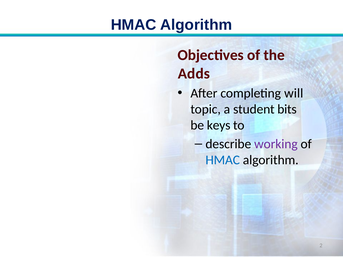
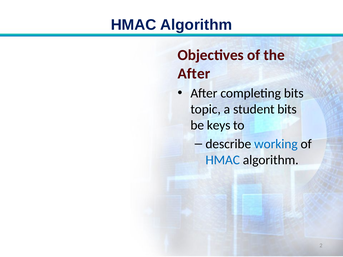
Adds: Adds -> After (194, 74)
completing will: will -> bits (294, 93)
working colour: purple -> blue (276, 144)
